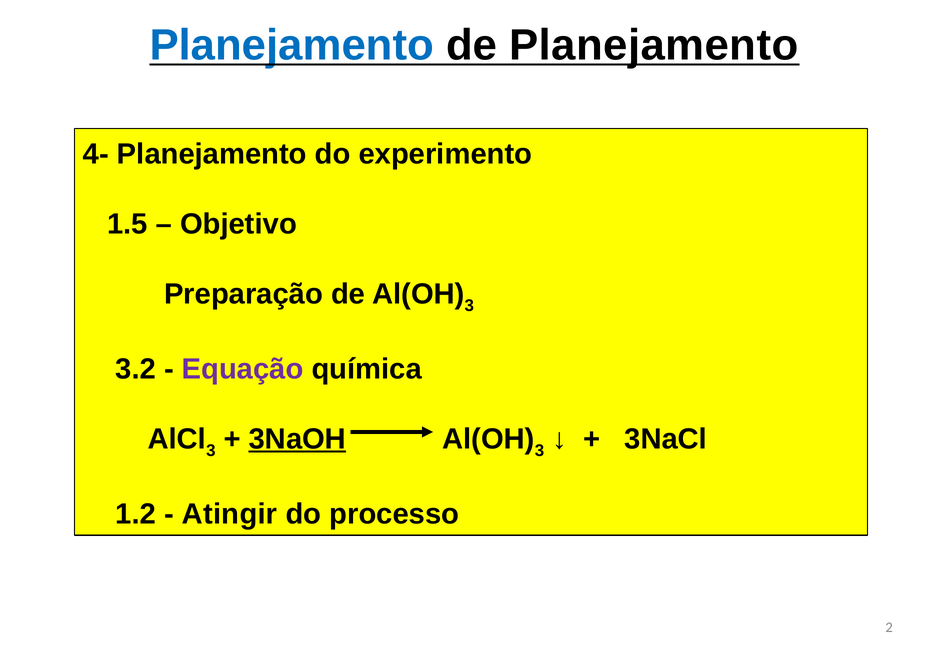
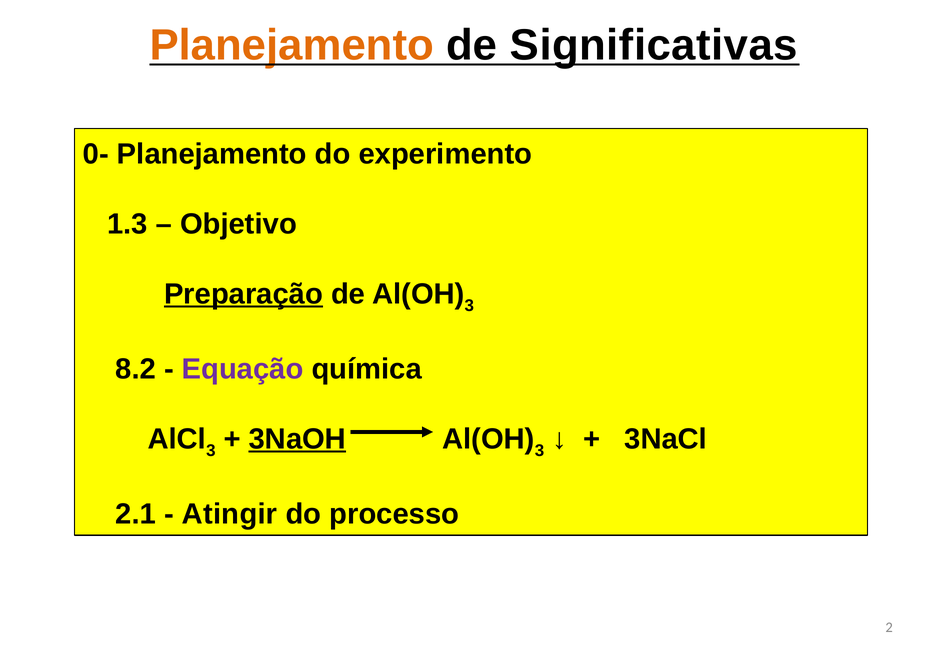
Planejamento colour: blue -> orange (292, 45)
de Planejamento: Planejamento -> Significativas (654, 45)
4-: 4- -> 0- (96, 154)
1.5: 1.5 -> 1.3 (127, 224)
Preparação underline: none -> present (244, 294)
3.2: 3.2 -> 8.2 (136, 369)
1.2: 1.2 -> 2.1 (136, 514)
